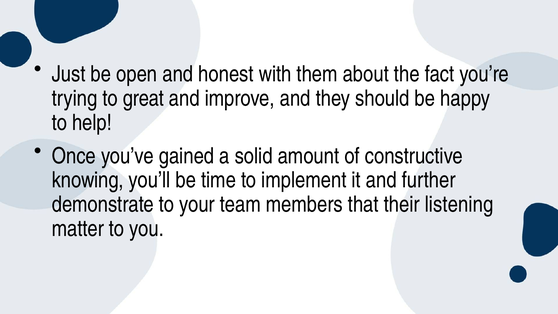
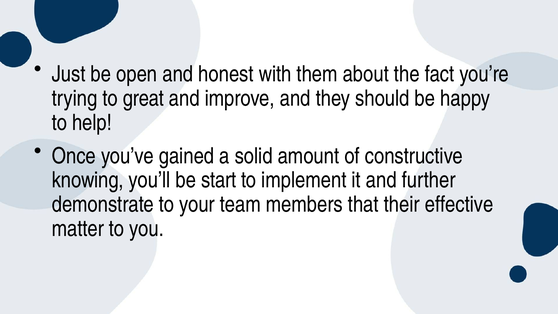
time: time -> start (219, 180)
listening: listening -> effective (459, 204)
